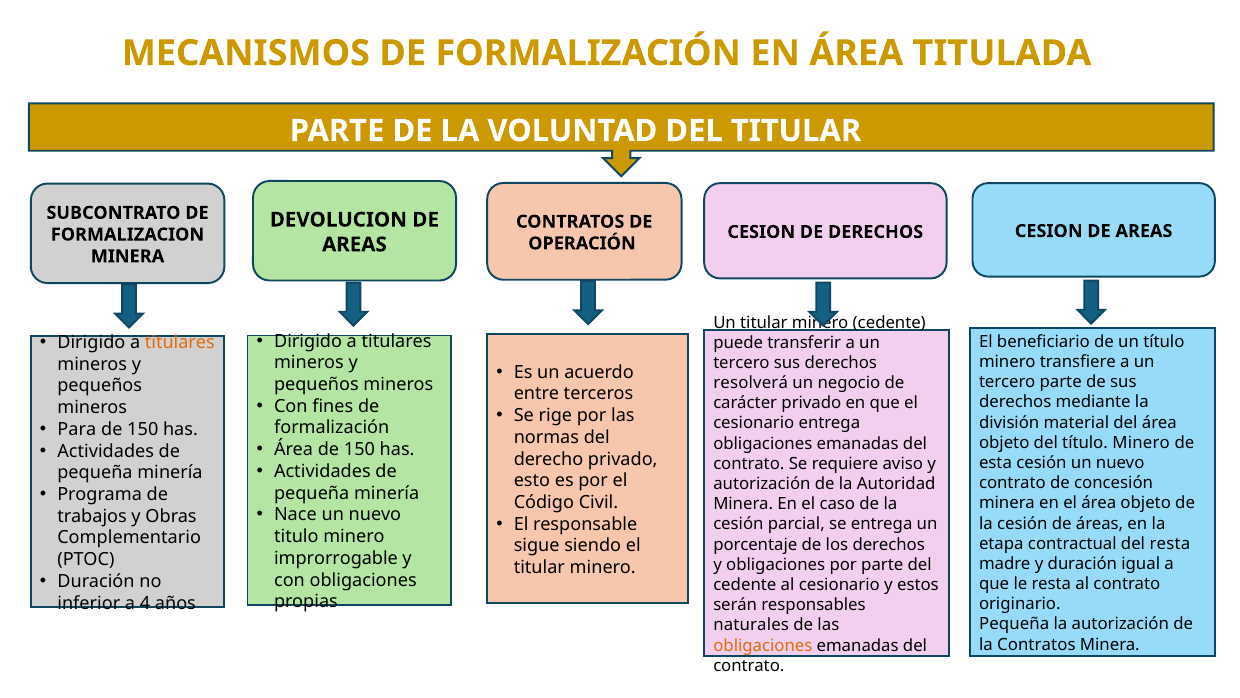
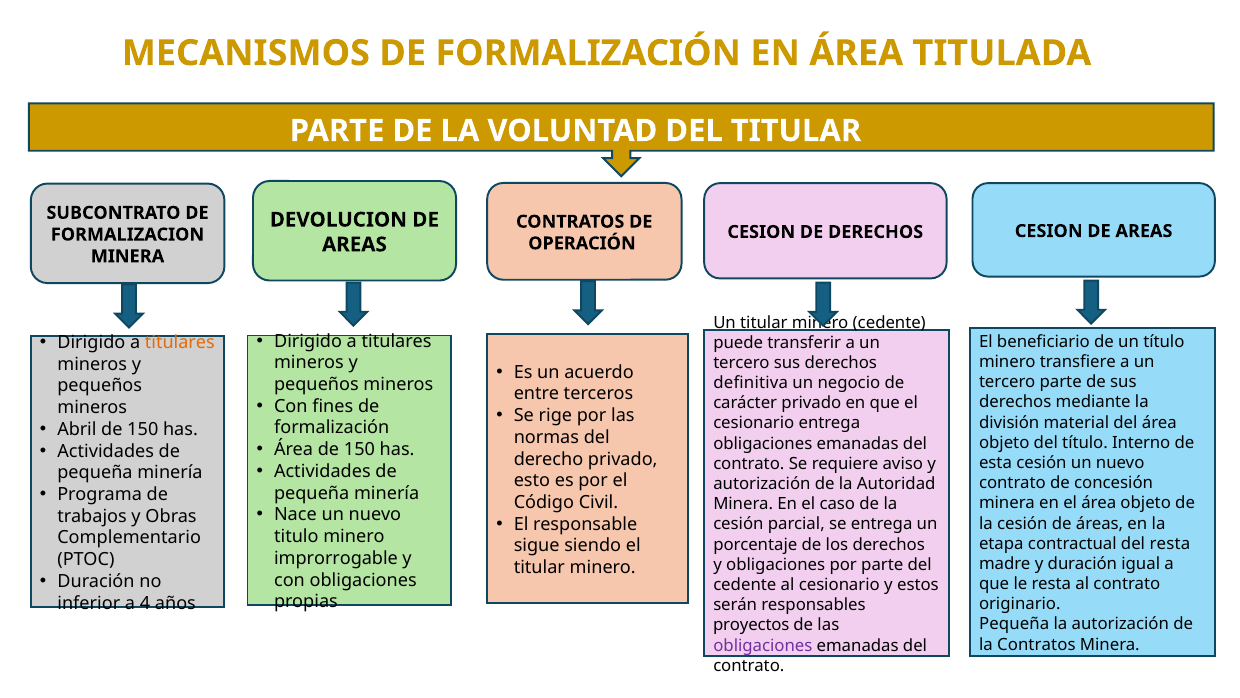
resolverá: resolverá -> definitiva (751, 383)
Para: Para -> Abril (77, 429)
del título Minero: Minero -> Interno (1141, 442)
naturales: naturales -> proyectos (751, 625)
obligaciones colour: orange -> purple (763, 645)
